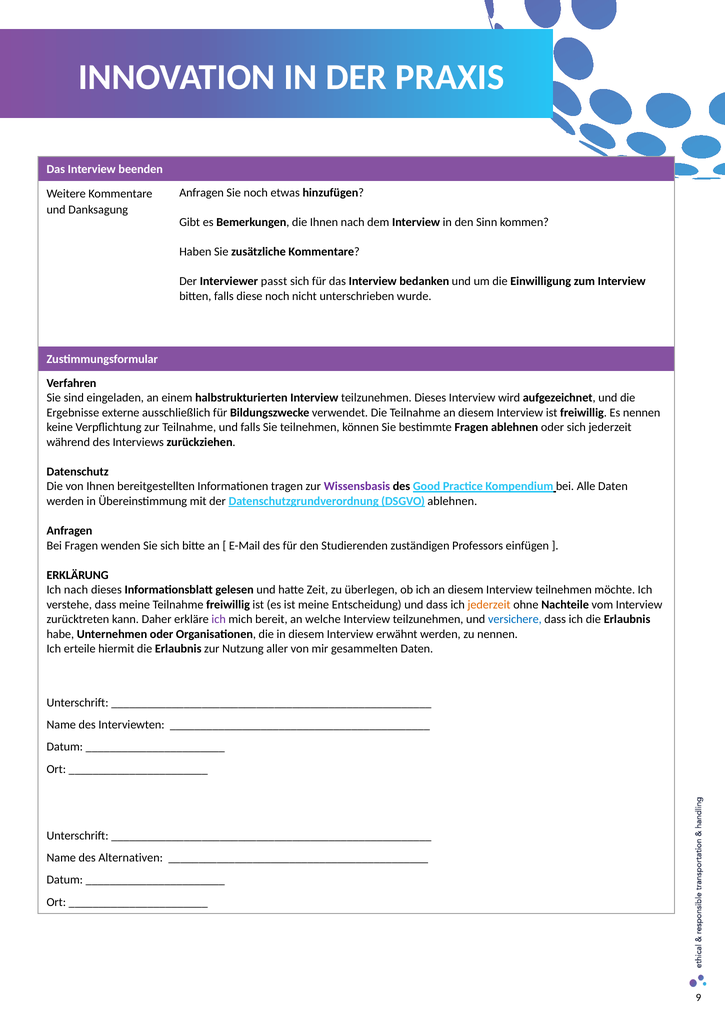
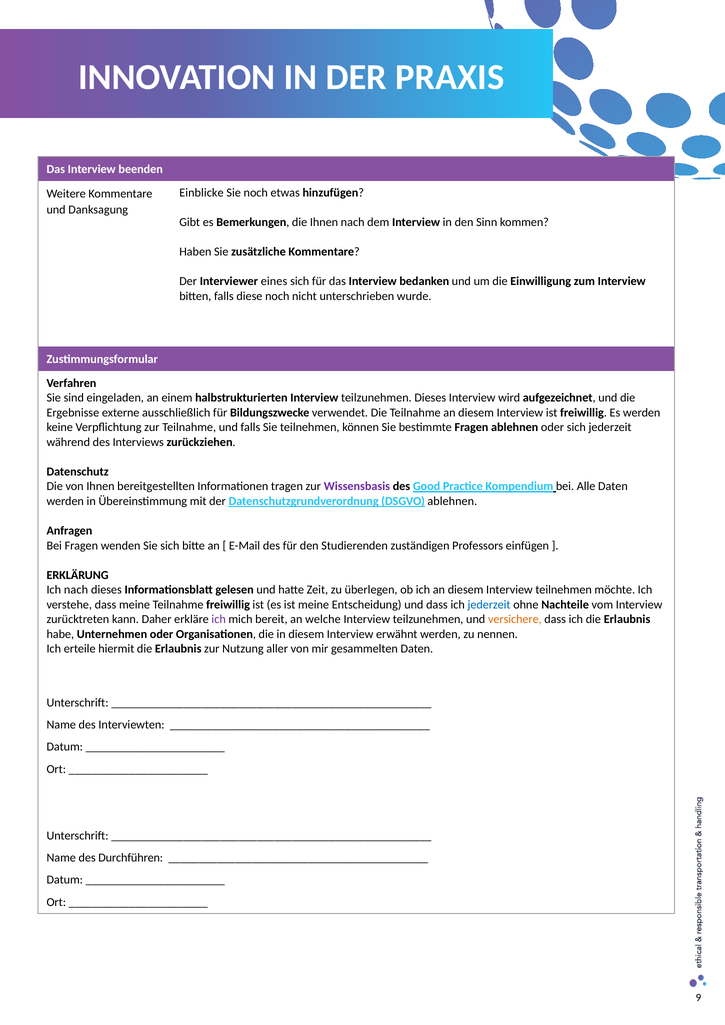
Anfragen: Anfragen -> Einblicke (201, 193)
passt: passt -> eines (274, 282)
Es nennen: nennen -> werden (642, 413)
jederzeit colour: orange -> blue (489, 605)
versichere colour: blue -> orange (515, 620)
Alternativen: Alternativen -> Durchführen (131, 858)
